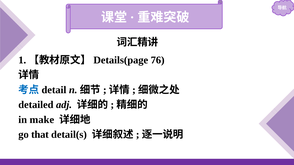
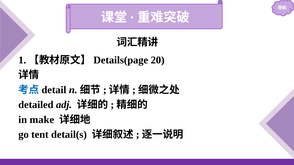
76: 76 -> 20 (158, 60)
that: that -> tent (40, 135)
